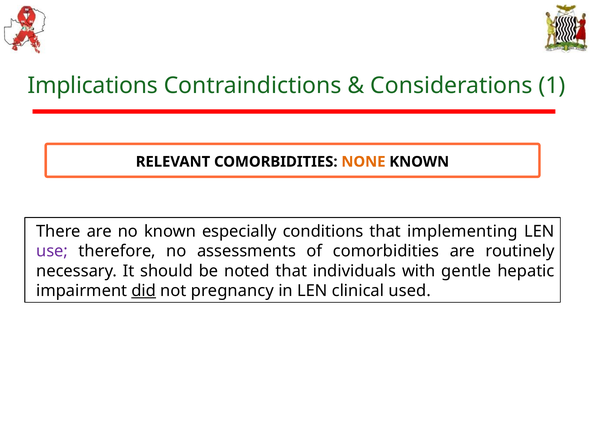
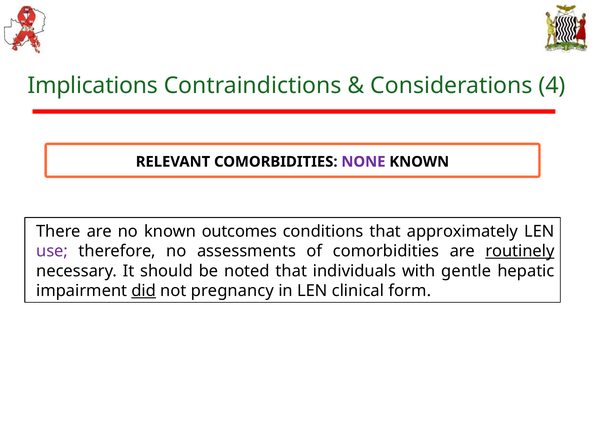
1: 1 -> 4 (552, 85)
NONE colour: orange -> purple (363, 162)
especially: especially -> outcomes (239, 231)
implementing: implementing -> approximately (462, 231)
routinely underline: none -> present (520, 251)
used: used -> form (410, 291)
